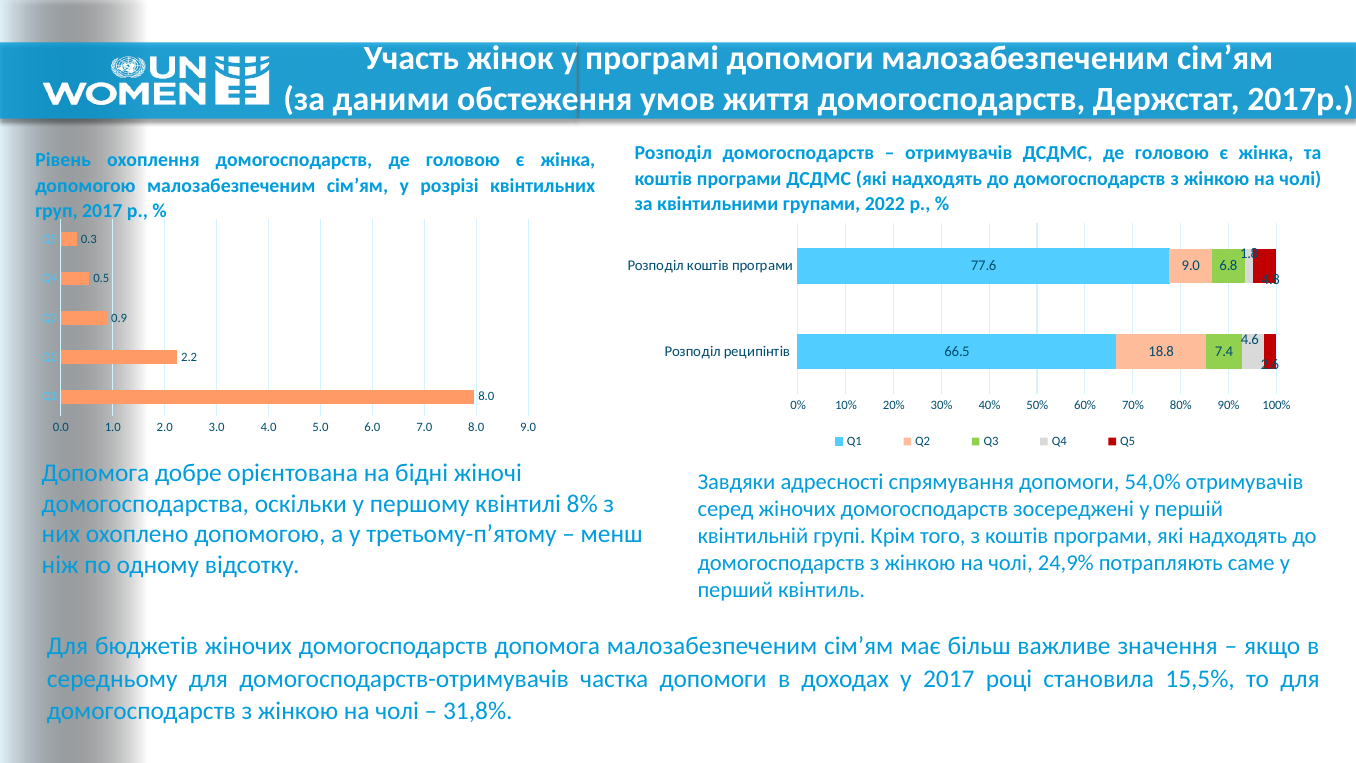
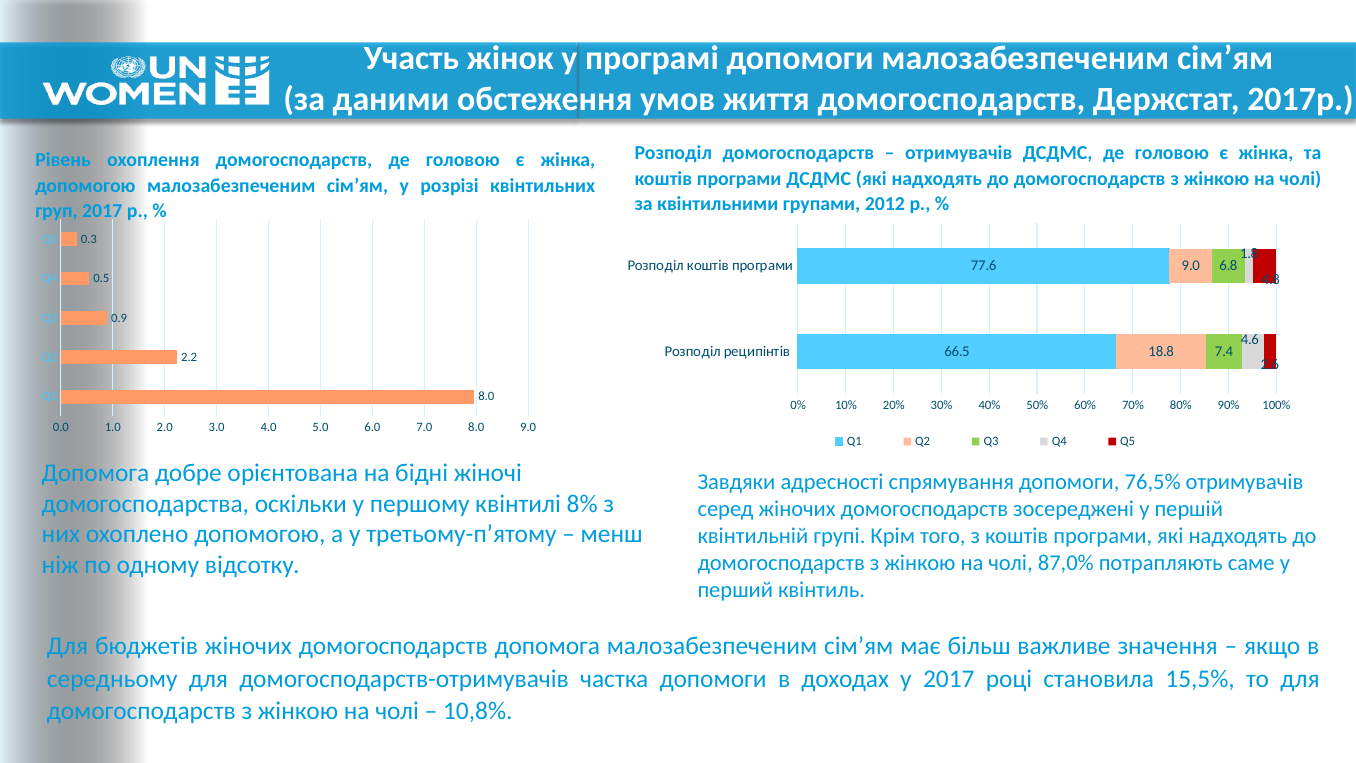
2022: 2022 -> 2012 (885, 204)
54,0%: 54,0% -> 76,5% (1153, 482)
24,9%: 24,9% -> 87,0% (1066, 563)
31,8%: 31,8% -> 10,8% (478, 711)
